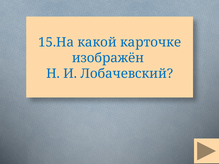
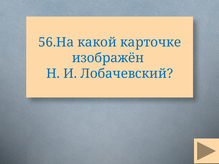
15.На: 15.На -> 56.На (56, 42)
